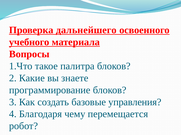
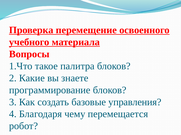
дальнейшего: дальнейшего -> перемещение (86, 30)
